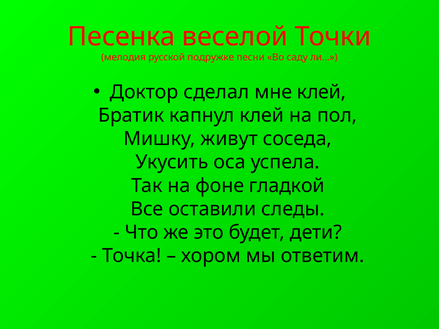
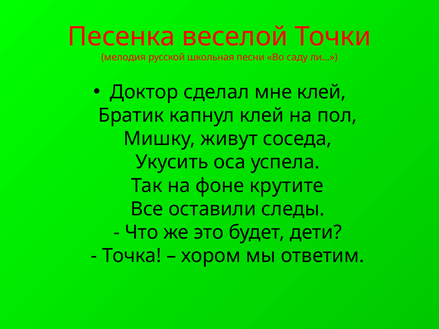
подружке: подружке -> школьная (211, 57)
гладкой: гладкой -> крутите (287, 186)
